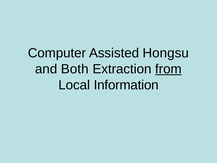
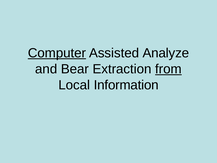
Computer underline: none -> present (57, 53)
Hongsu: Hongsu -> Analyze (166, 53)
Both: Both -> Bear (75, 69)
